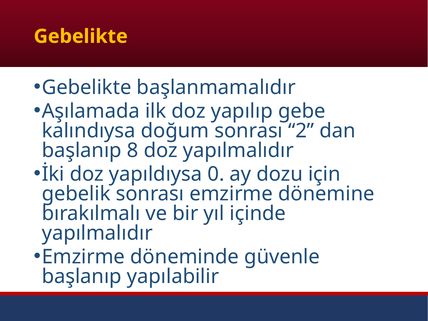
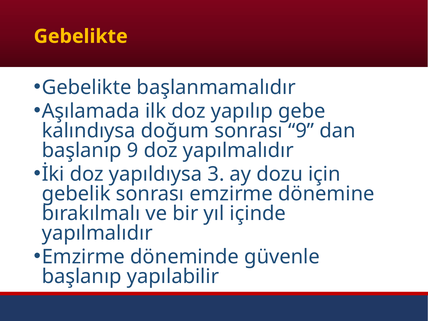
sonrası 2: 2 -> 9 (301, 131)
başlanıp 8: 8 -> 9 (133, 151)
0: 0 -> 3 (216, 174)
